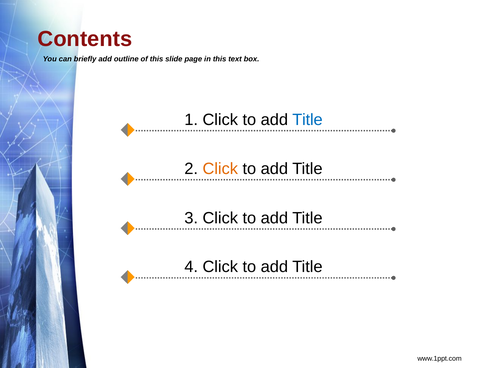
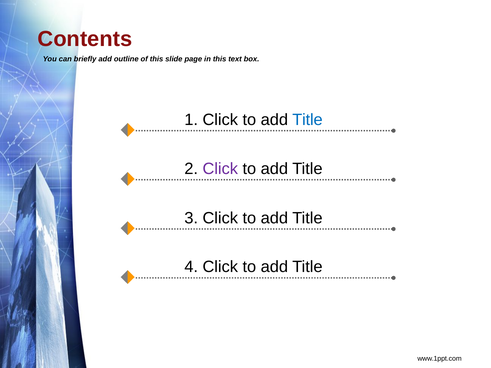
Click colour: orange -> purple (220, 169)
